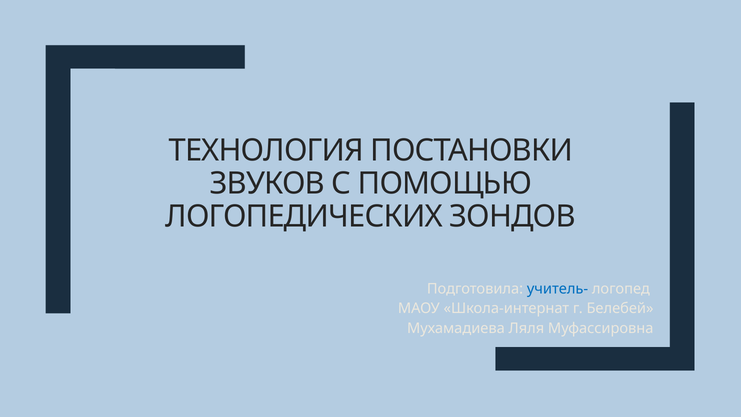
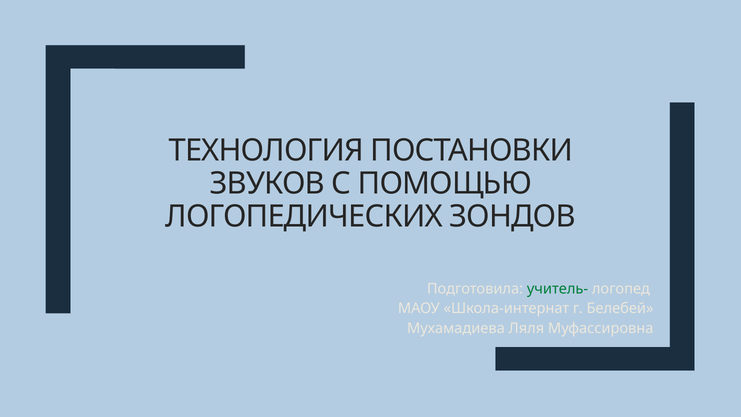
учитель- colour: blue -> green (558, 289)
